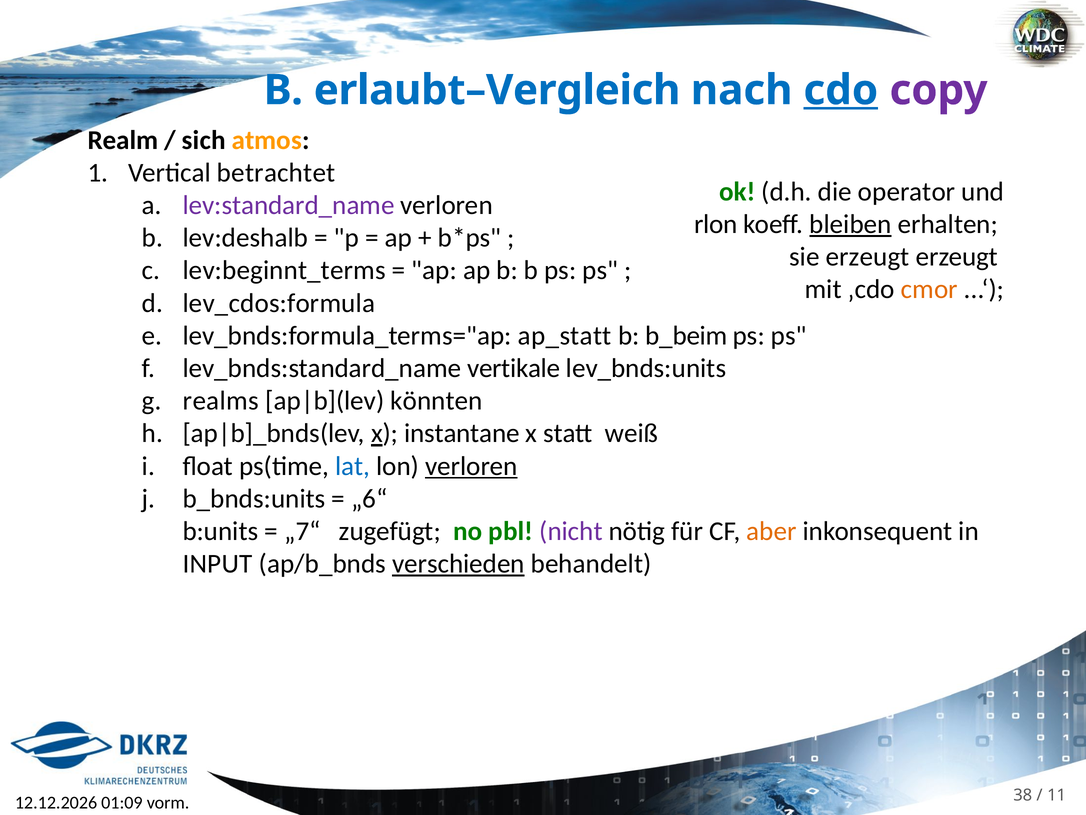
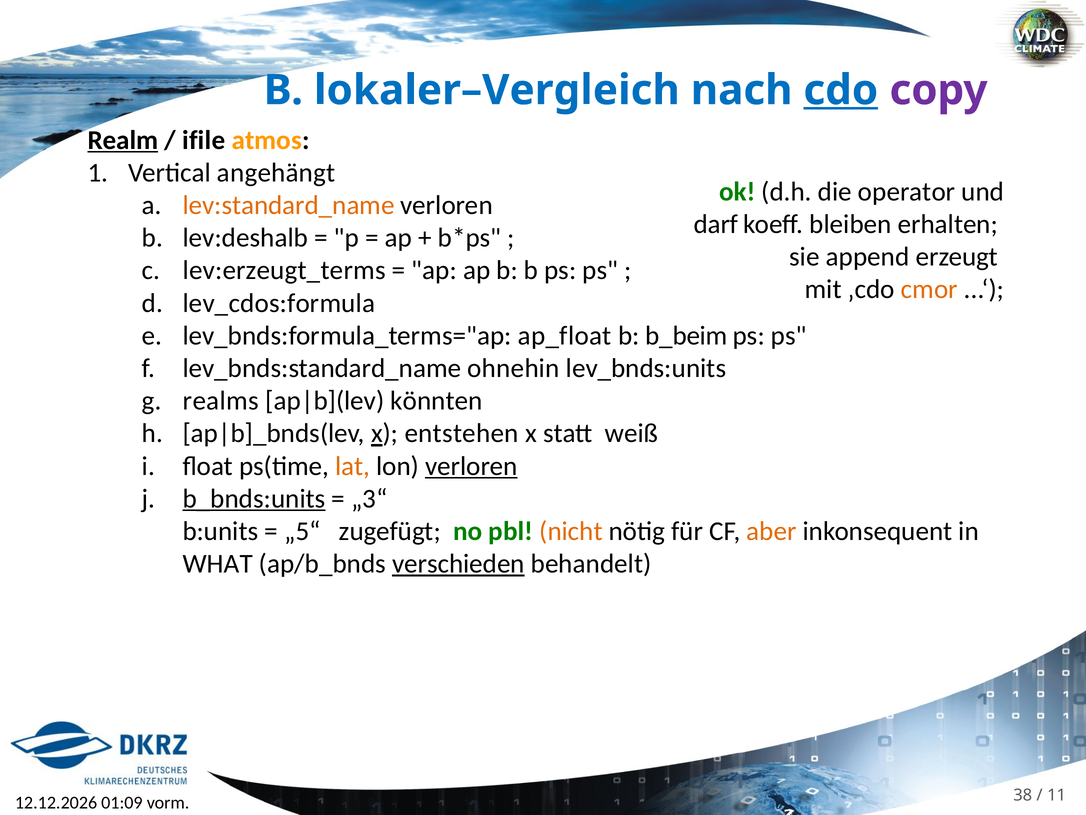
erlaubt–Vergleich: erlaubt–Vergleich -> lokaler–Vergleich (497, 90)
Realm underline: none -> present (123, 140)
sich: sich -> ifile (204, 140)
betrachtet: betrachtet -> angehängt (276, 173)
lev:standard_name colour: purple -> orange (289, 205)
rlon: rlon -> darf (716, 224)
bleiben underline: present -> none (850, 224)
sie erzeugt: erzeugt -> append (868, 257)
lev:beginnt_terms: lev:beginnt_terms -> lev:erzeugt_terms (284, 270)
ap_statt: ap_statt -> ap_float (565, 335)
vertikale: vertikale -> ohnehin (514, 368)
instantane: instantane -> entstehen (462, 433)
lat colour: blue -> orange (353, 466)
b_bnds:units underline: none -> present (254, 498)
„6“: „6“ -> „3“ (369, 498)
„7“: „7“ -> „5“ (302, 531)
nicht colour: purple -> orange (571, 531)
INPUT: INPUT -> WHAT (218, 563)
